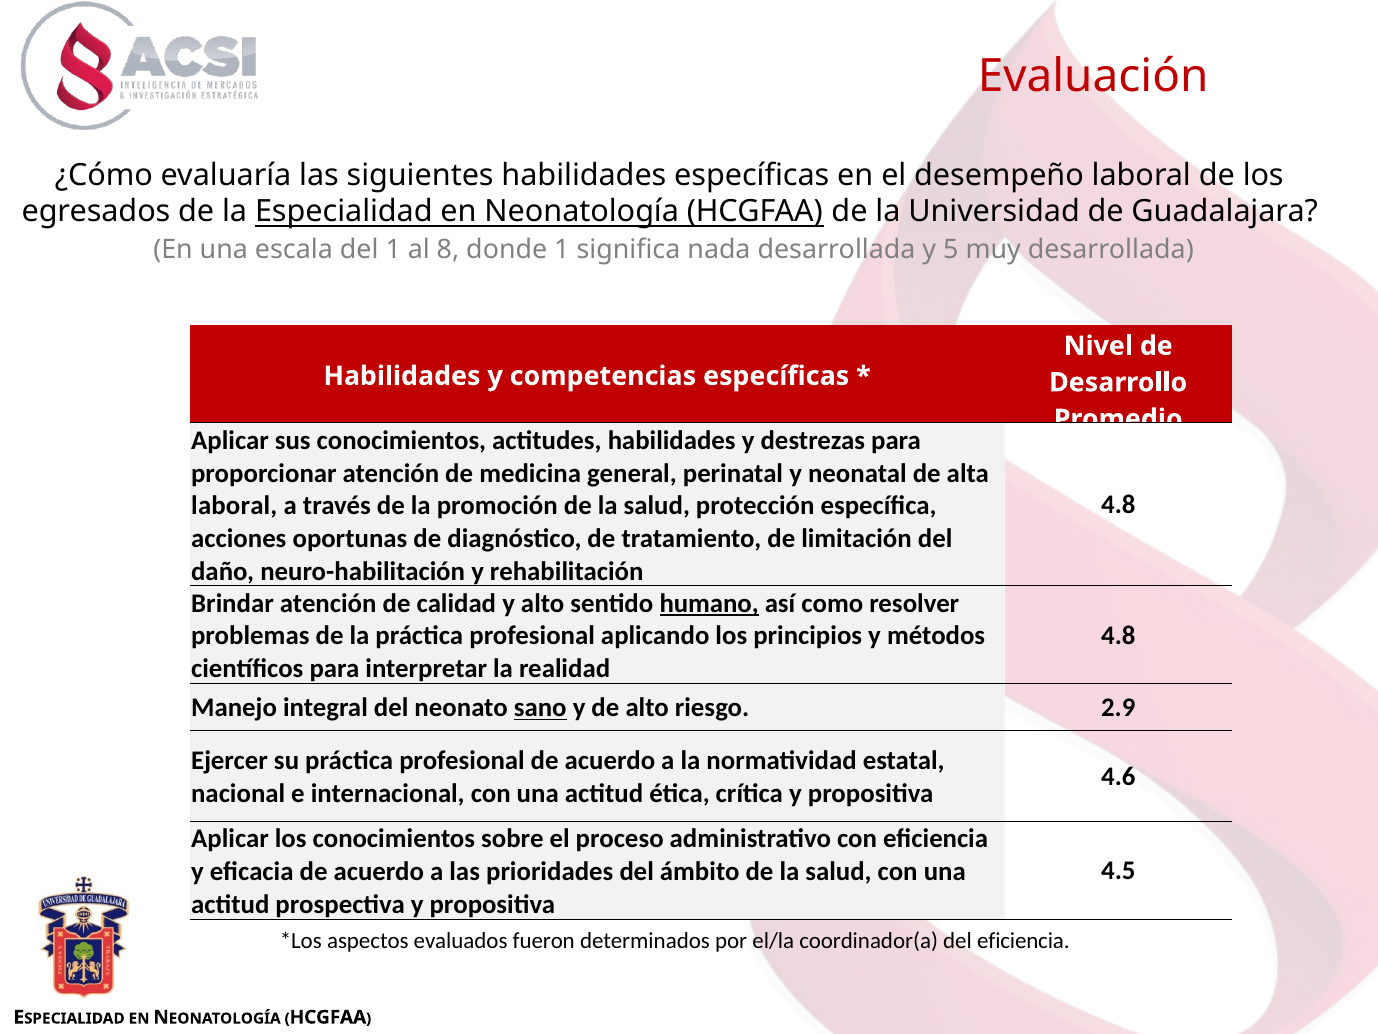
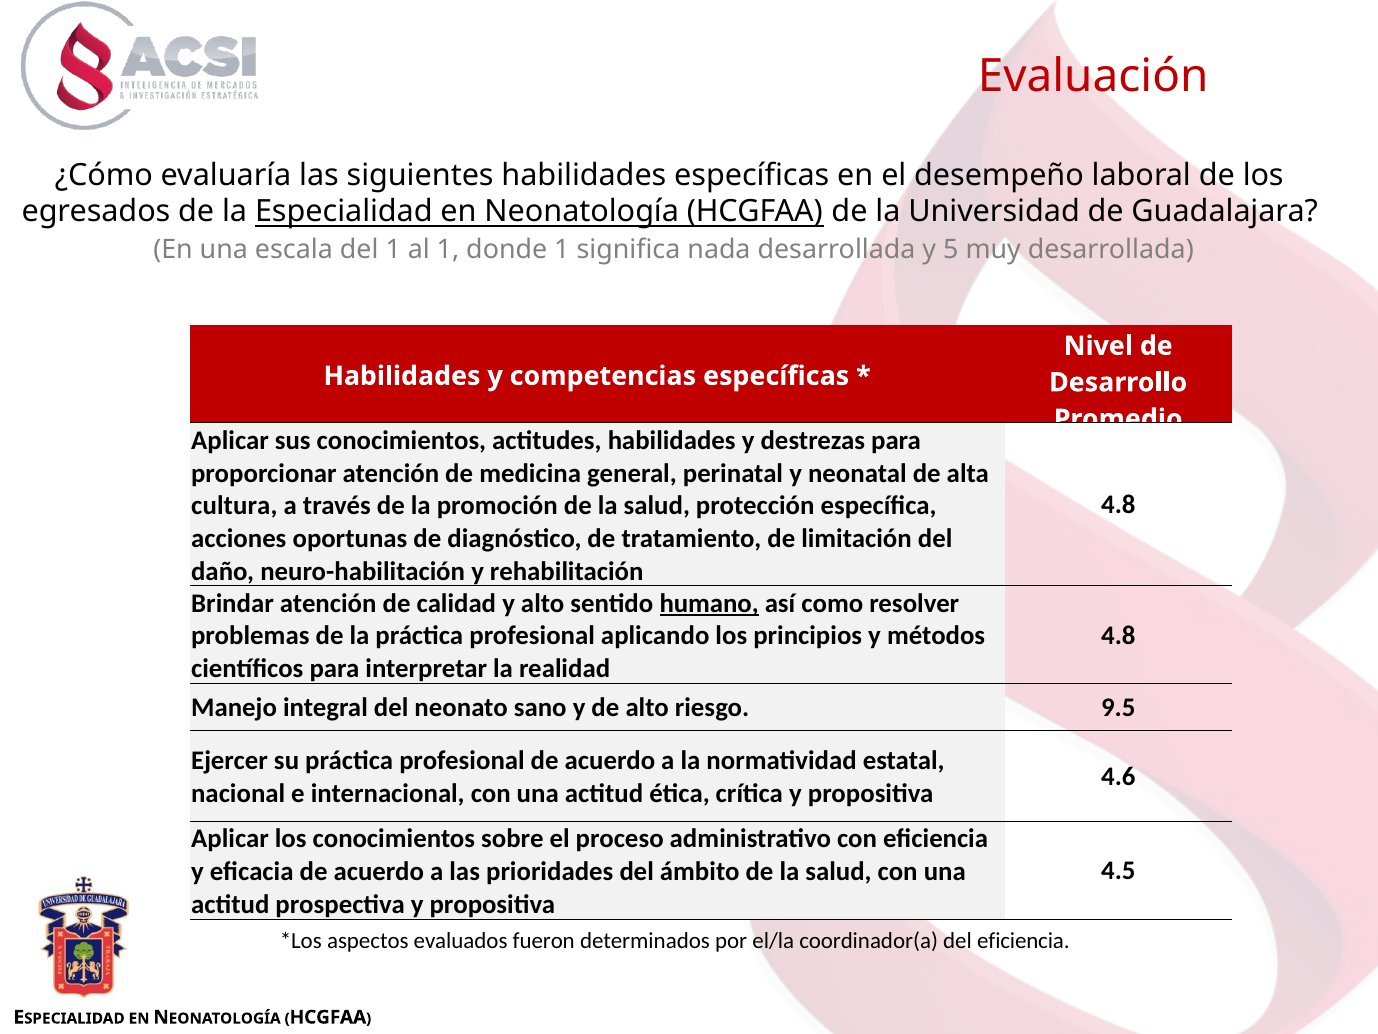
al 8: 8 -> 1 (448, 250)
laboral: laboral -> cultura (234, 506)
sano underline: present -> none (540, 708)
2.9: 2.9 -> 9.5 (1118, 708)
